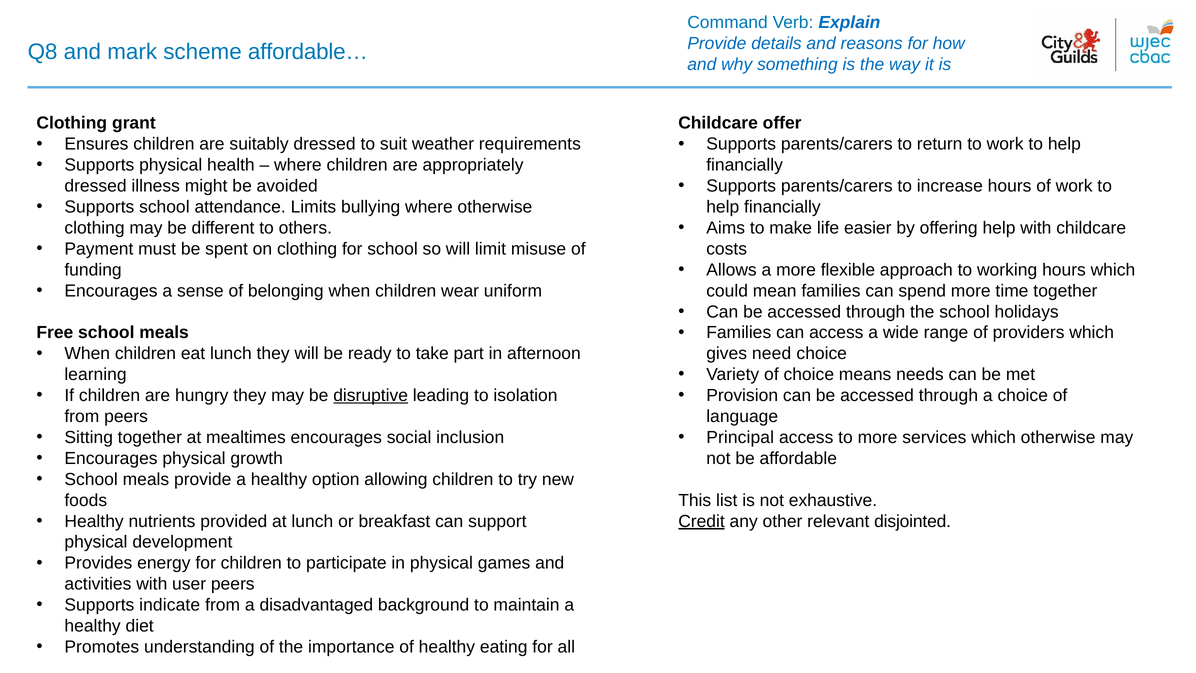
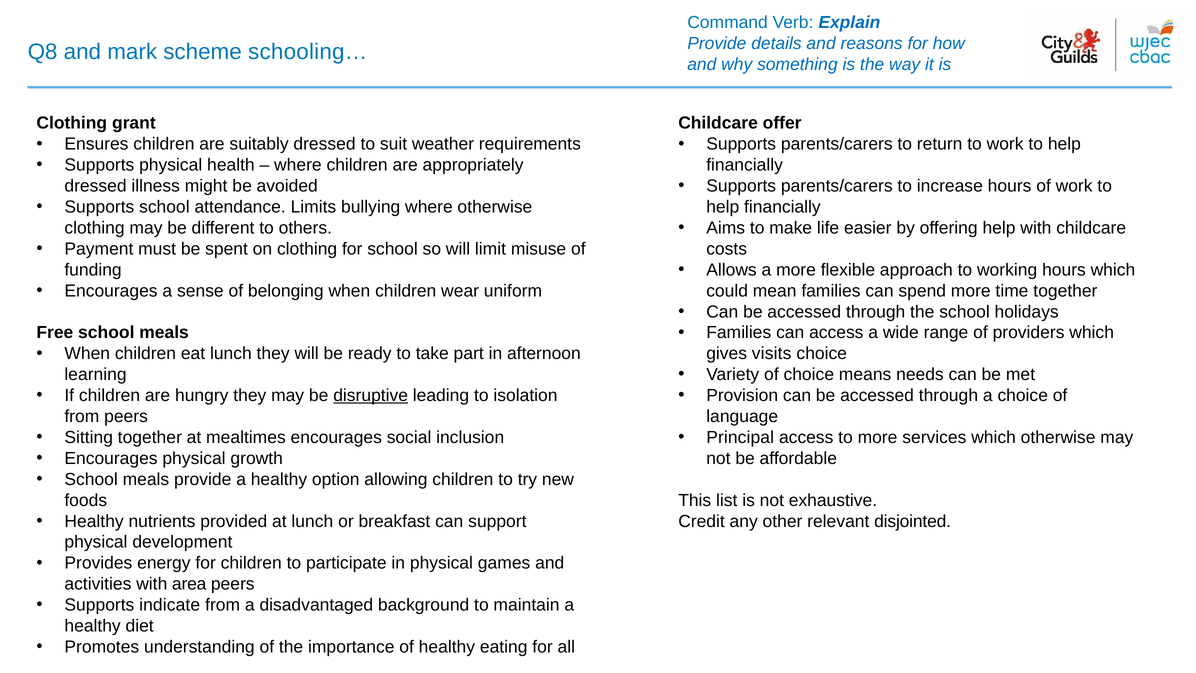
affordable…: affordable… -> schooling… (308, 52)
need: need -> visits (772, 354)
Credit underline: present -> none (701, 521)
user: user -> area (189, 584)
